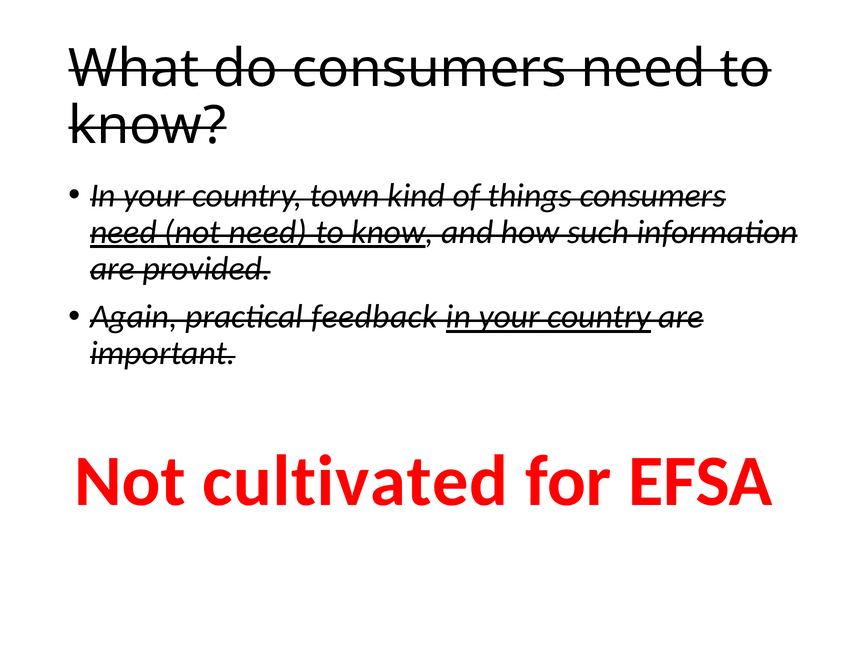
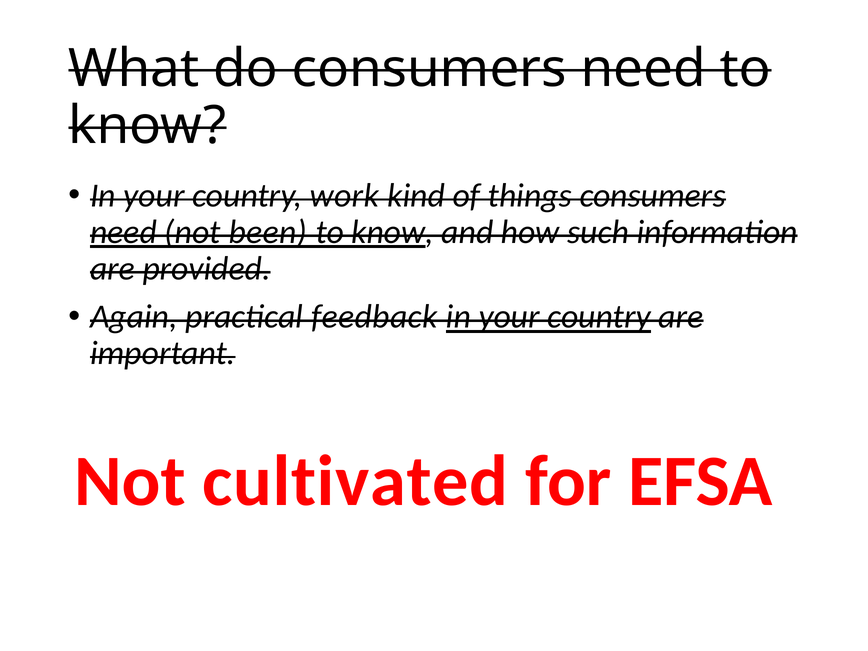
town: town -> work (344, 196)
not need: need -> been (268, 232)
